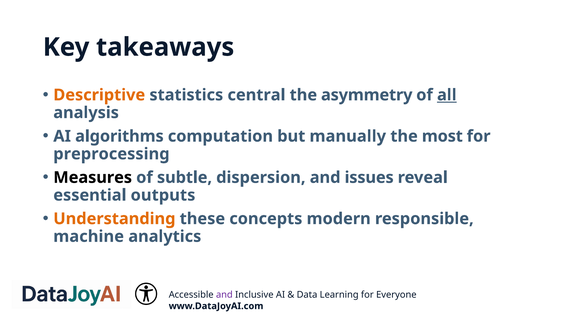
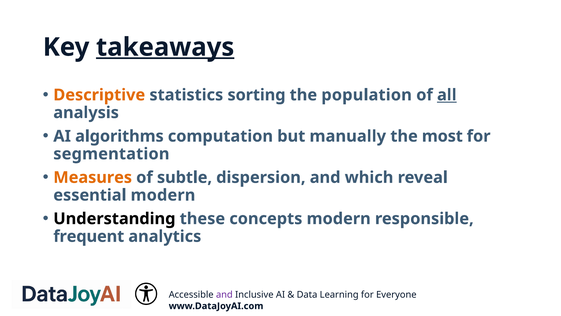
takeaways underline: none -> present (165, 47)
central: central -> sorting (257, 95)
asymmetry: asymmetry -> population (367, 95)
preprocessing: preprocessing -> segmentation (111, 154)
Measures colour: black -> orange (93, 177)
issues: issues -> which (369, 177)
essential outputs: outputs -> modern (163, 195)
Understanding colour: orange -> black (114, 218)
machine: machine -> frequent (89, 236)
